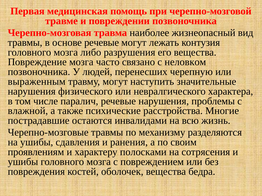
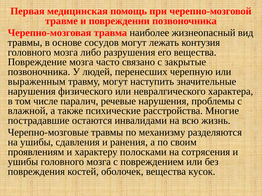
основе речевые: речевые -> сосудов (102, 43)
неловком: неловком -> закрытые (185, 62)
бедра: бедра -> кусок (202, 172)
